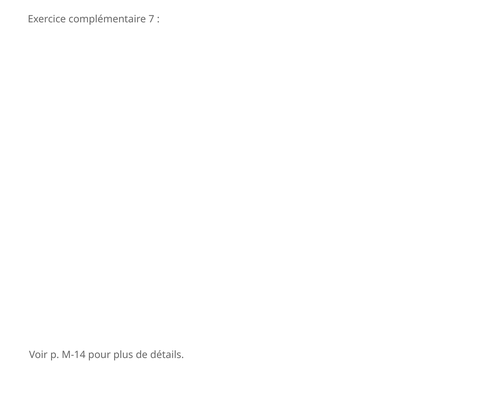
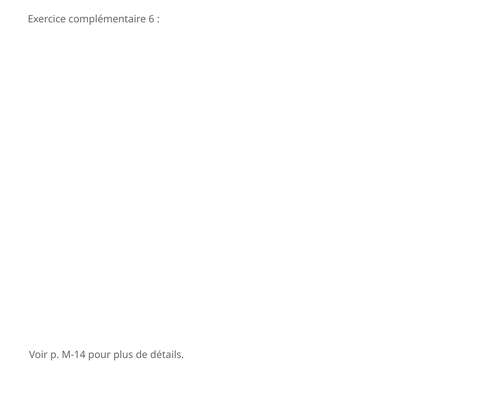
7: 7 -> 6 (151, 19)
